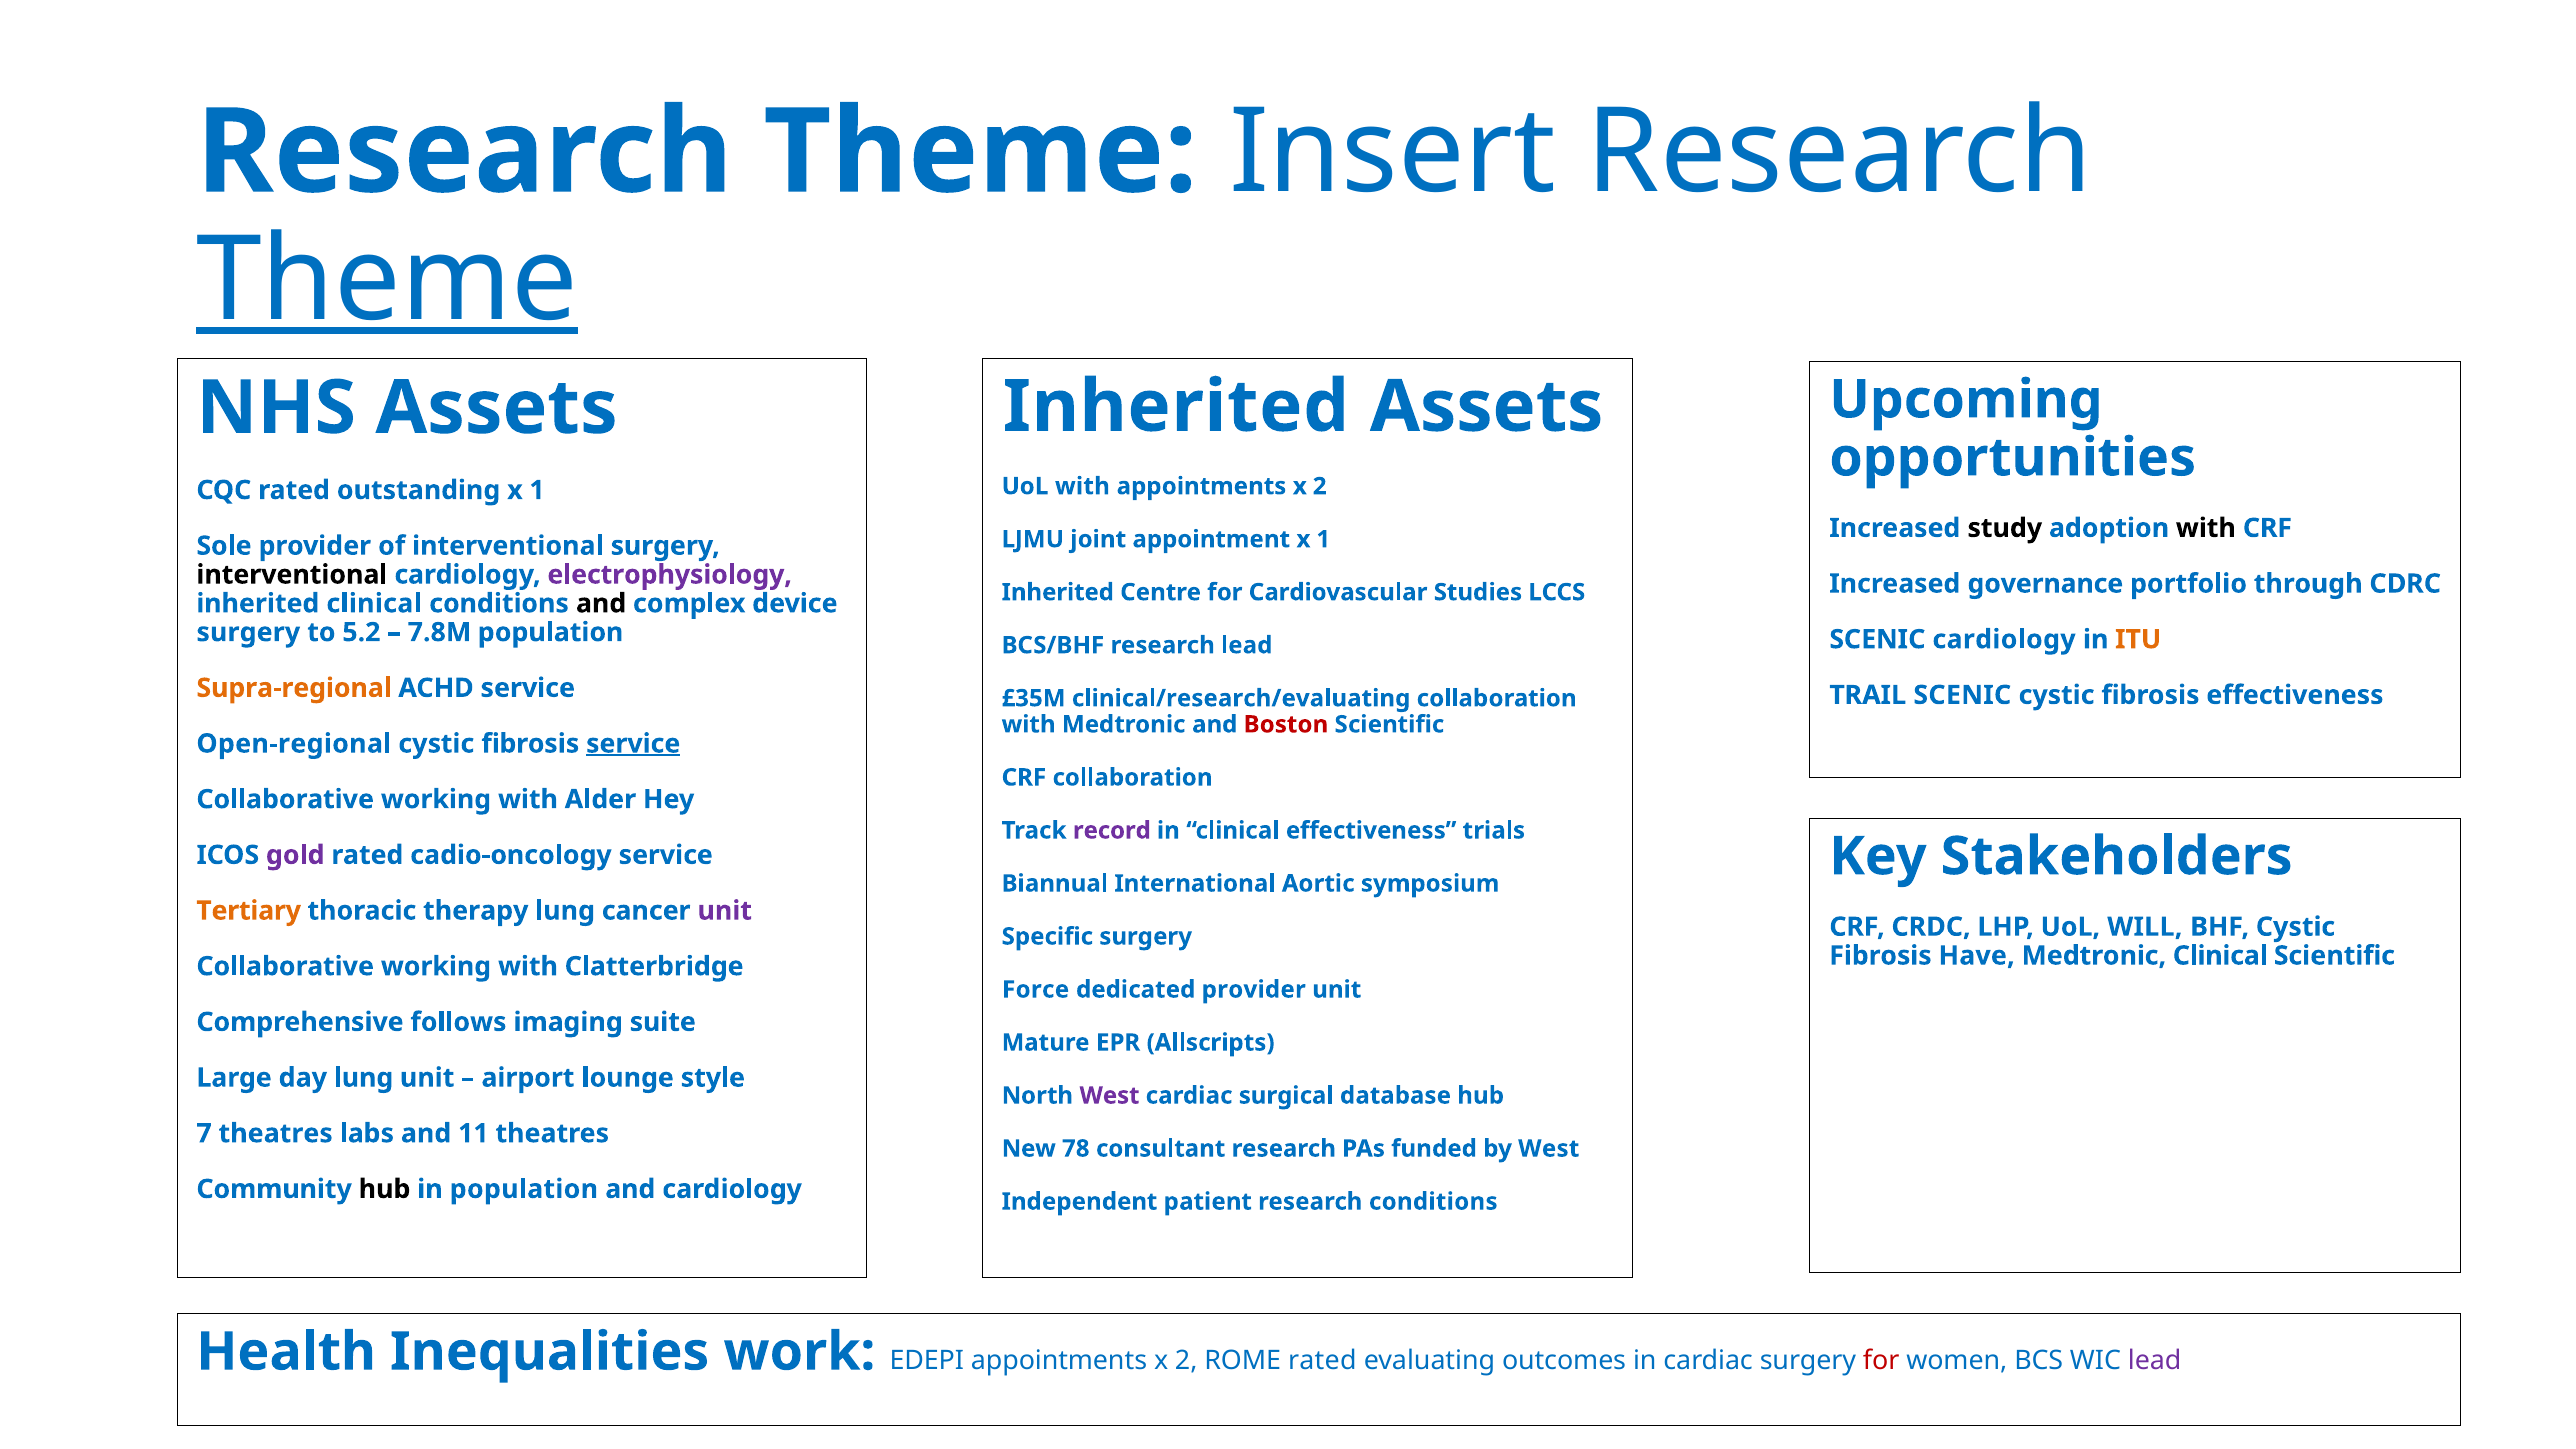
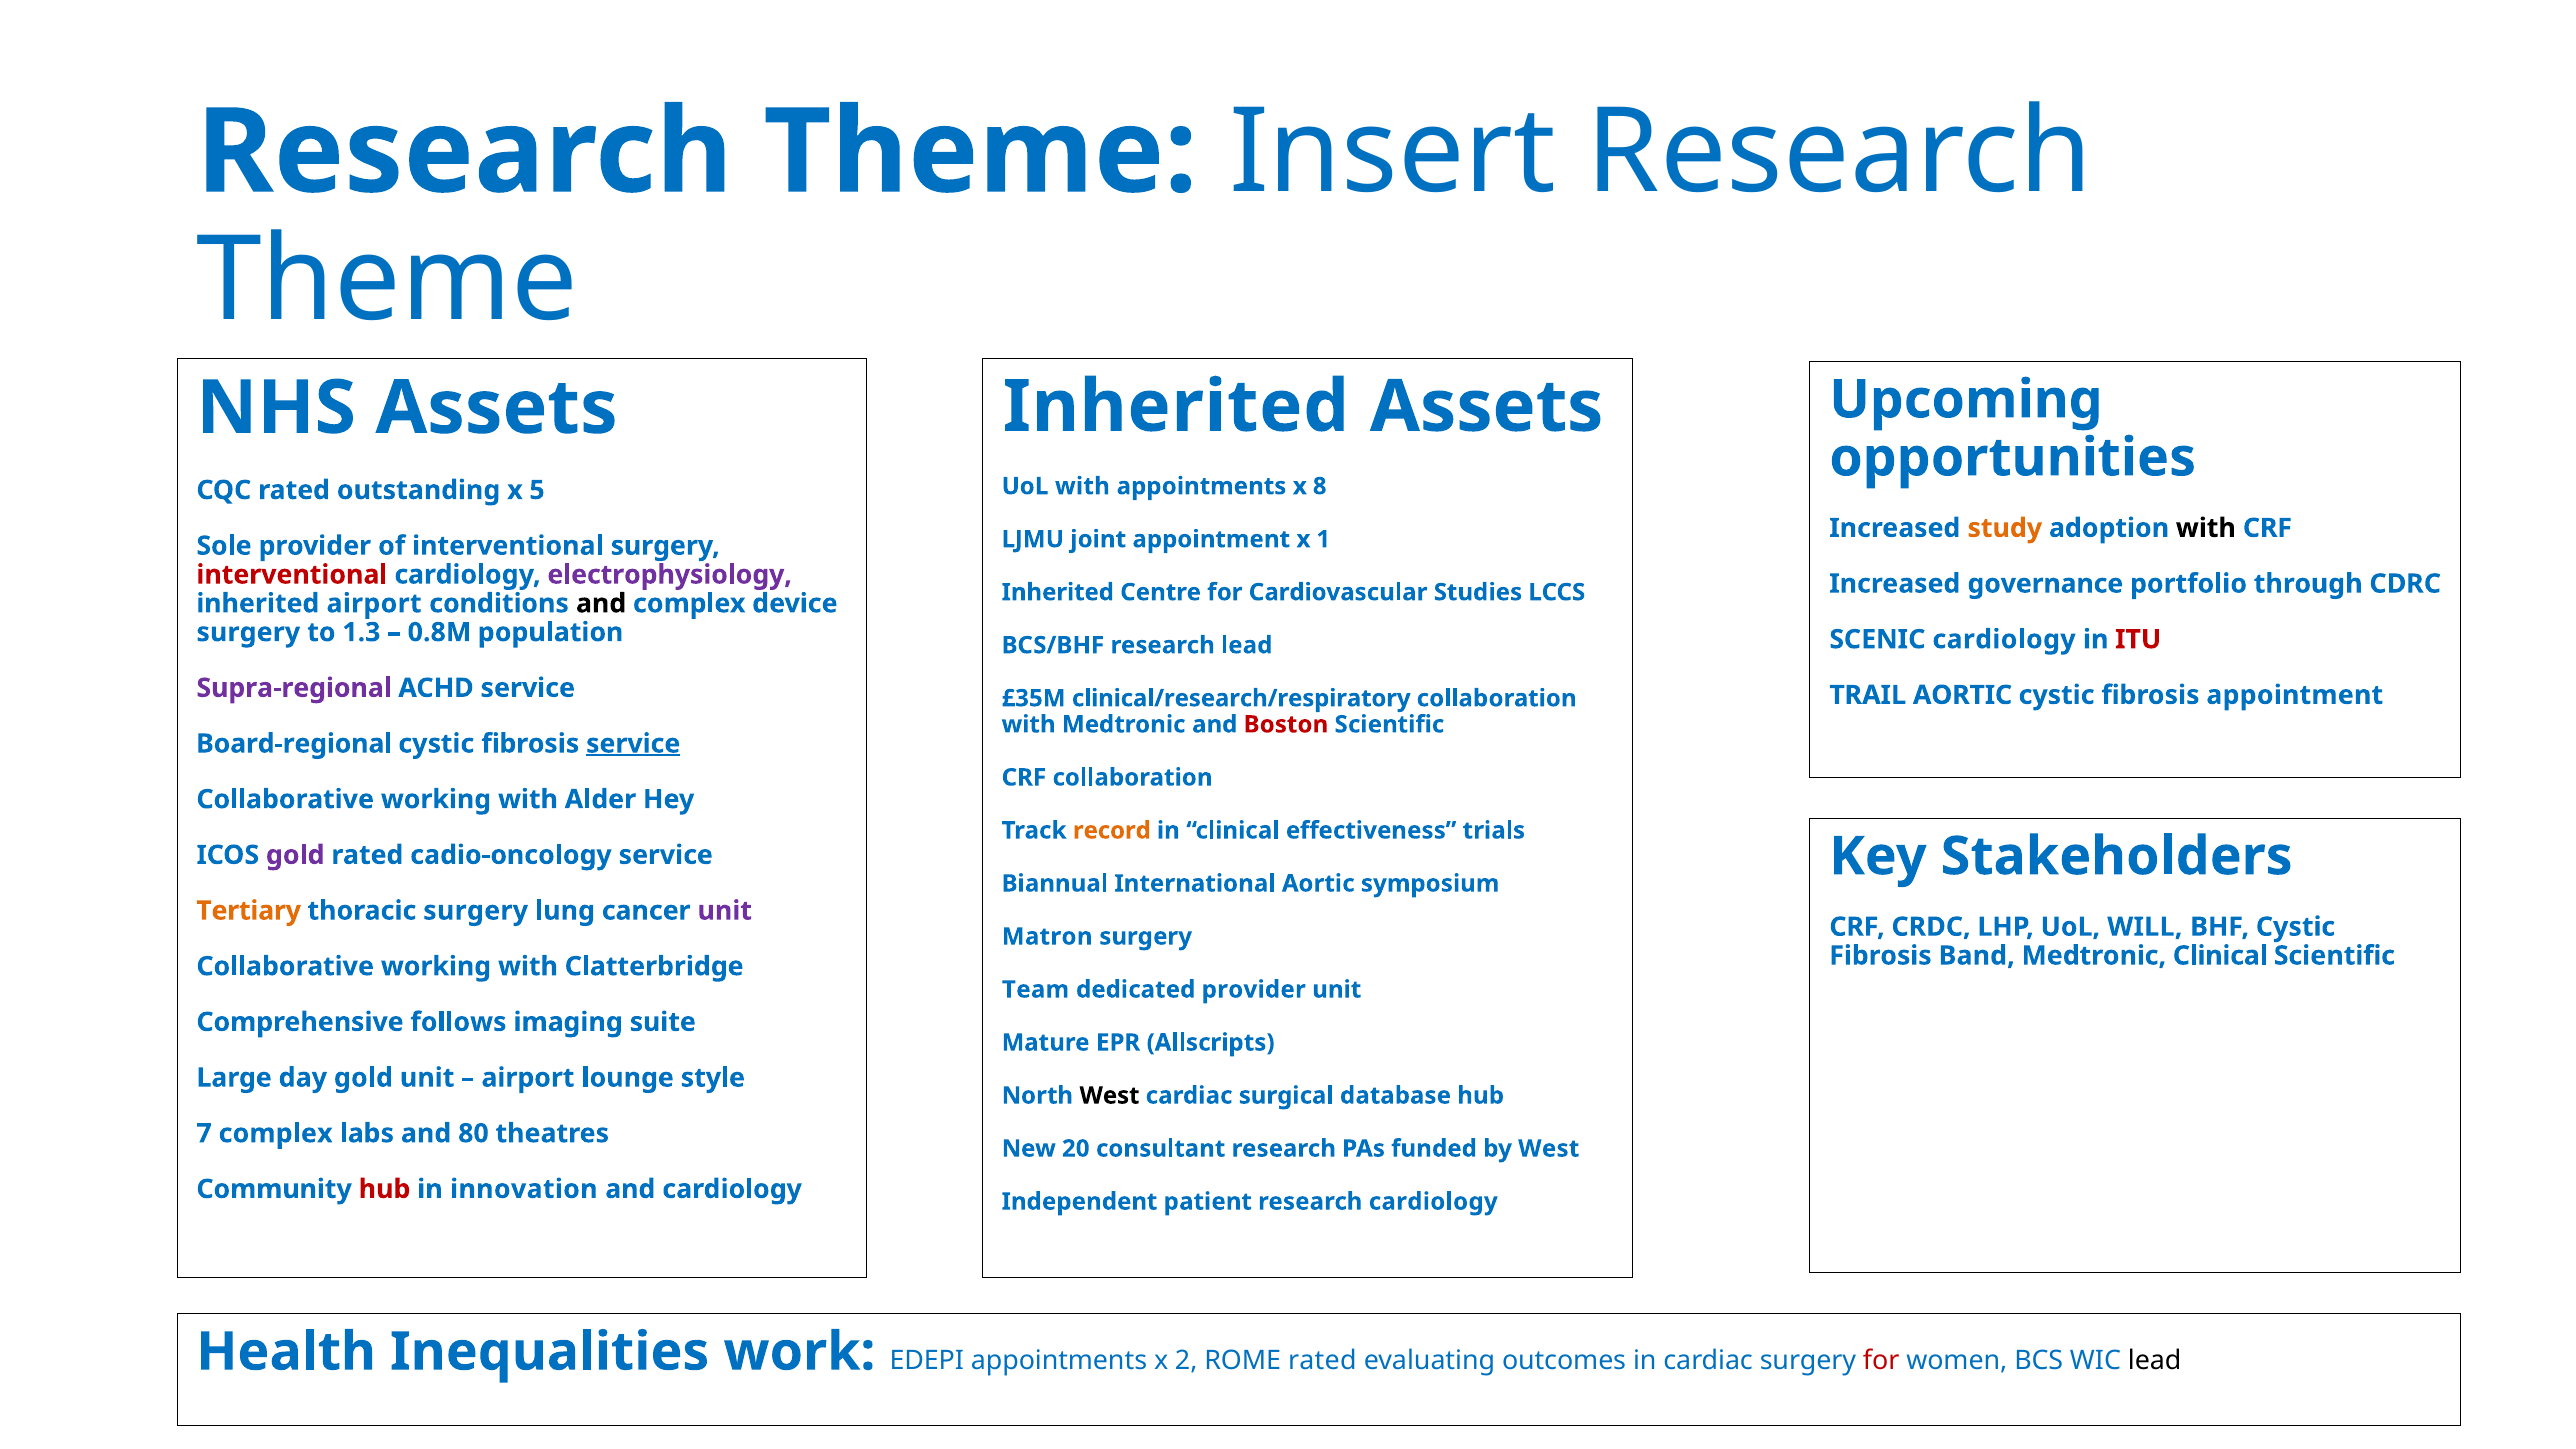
Theme underline: present -> none (387, 280)
2: 2 -> 8 (1320, 486)
outstanding x 1: 1 -> 5 (537, 490)
study colour: black -> orange (2005, 528)
interventional colour: black -> red (292, 575)
inherited clinical: clinical -> airport (374, 604)
5.2: 5.2 -> 1.3 (361, 632)
7.8M: 7.8M -> 0.8M (439, 632)
ITU colour: orange -> red (2138, 639)
Supra-regional colour: orange -> purple (294, 688)
TRAIL SCENIC: SCENIC -> AORTIC (1963, 695)
fibrosis effectiveness: effectiveness -> appointment (2295, 695)
clinical/research/evaluating: clinical/research/evaluating -> clinical/research/respiratory (1241, 698)
Open-regional: Open-regional -> Board-regional (294, 744)
record colour: purple -> orange (1112, 831)
thoracic therapy: therapy -> surgery (476, 911)
Specific: Specific -> Matron (1047, 937)
Have: Have -> Band (1977, 956)
Force: Force -> Team (1036, 990)
day lung: lung -> gold (363, 1078)
West colour: purple -> black (1110, 1096)
7 theatres: theatres -> complex (276, 1133)
11: 11 -> 80 (473, 1133)
78: 78 -> 20 (1076, 1149)
hub colour: black -> red (385, 1189)
in population: population -> innovation (524, 1189)
research conditions: conditions -> cardiology (1433, 1202)
lead colour: purple -> black (2155, 1361)
